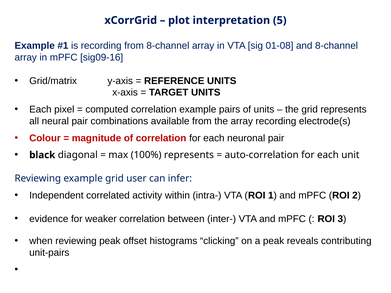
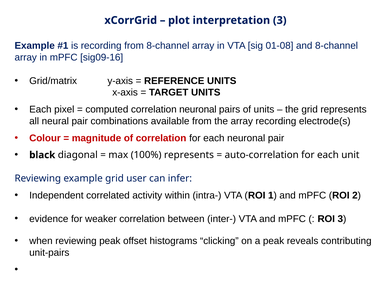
interpretation 5: 5 -> 3 (280, 20)
correlation example: example -> neuronal (198, 110)
